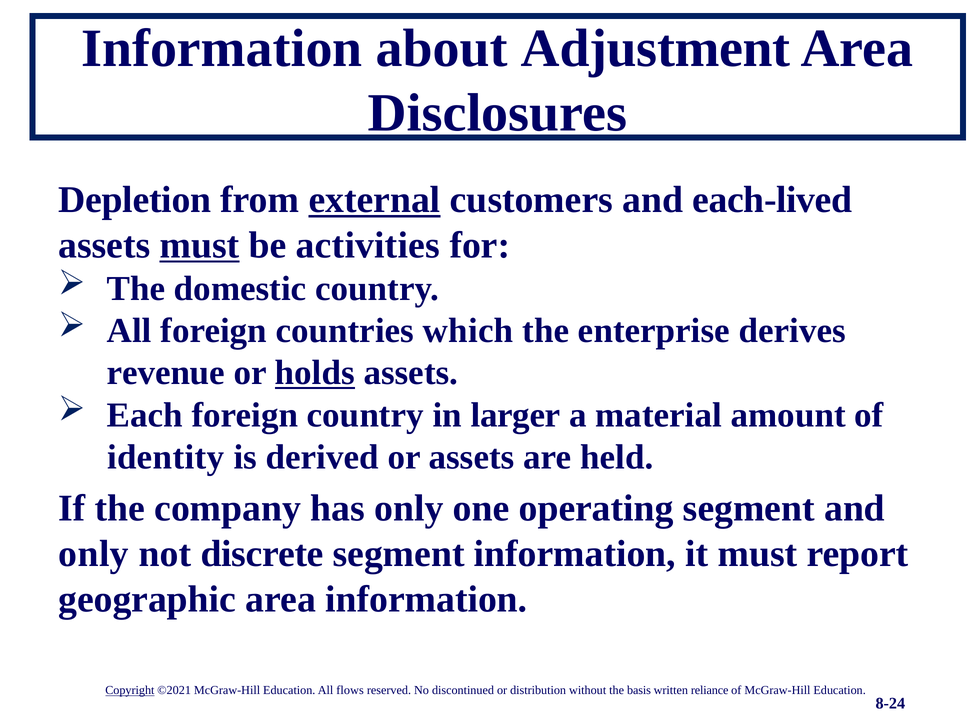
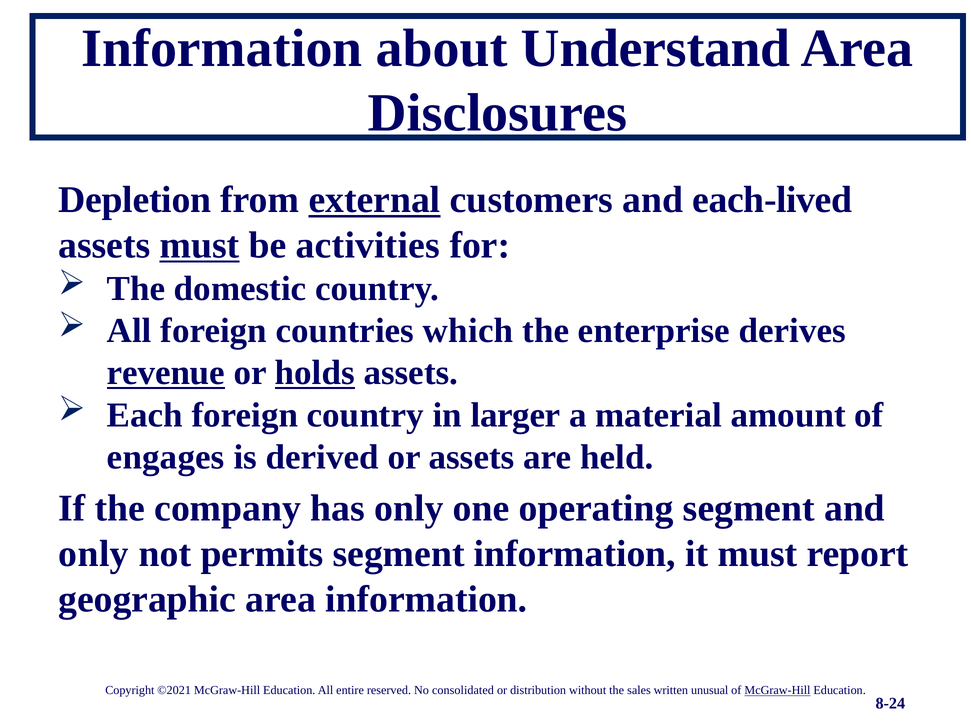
Adjustment: Adjustment -> Understand (656, 48)
revenue underline: none -> present (166, 373)
identity: identity -> engages (166, 457)
discrete: discrete -> permits (262, 554)
Copyright underline: present -> none (130, 691)
flows: flows -> entire (350, 691)
discontinued: discontinued -> consolidated (463, 691)
basis: basis -> sales (639, 691)
reliance: reliance -> unusual (710, 691)
McGraw-Hill underline: none -> present (777, 691)
